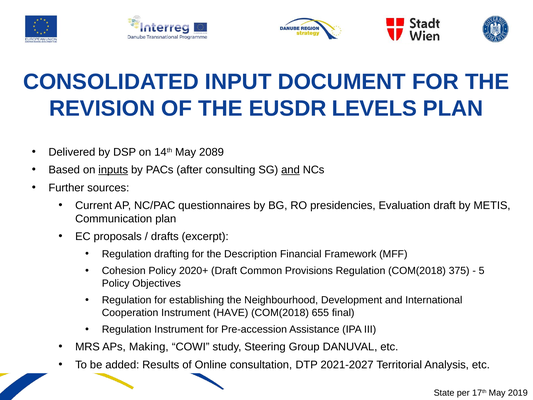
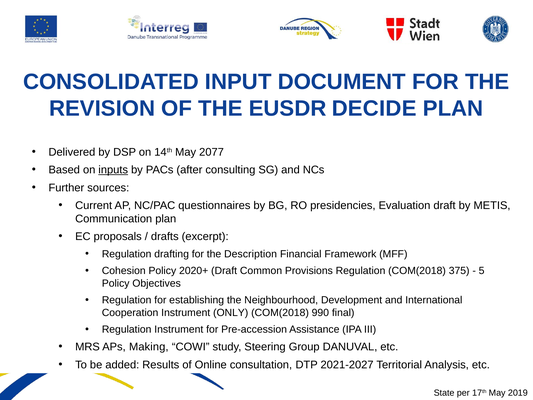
LEVELS: LEVELS -> DECIDE (374, 109)
2089: 2089 -> 2077 (212, 152)
and underline: present -> none (290, 170)
HAVE: HAVE -> ONLY (231, 312)
655: 655 -> 990 (320, 312)
